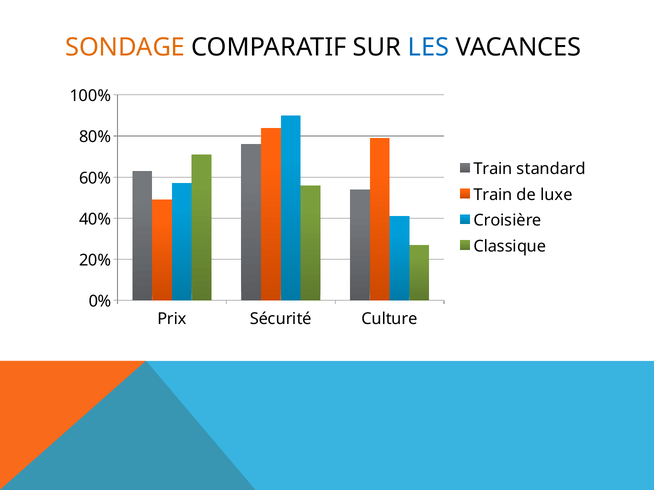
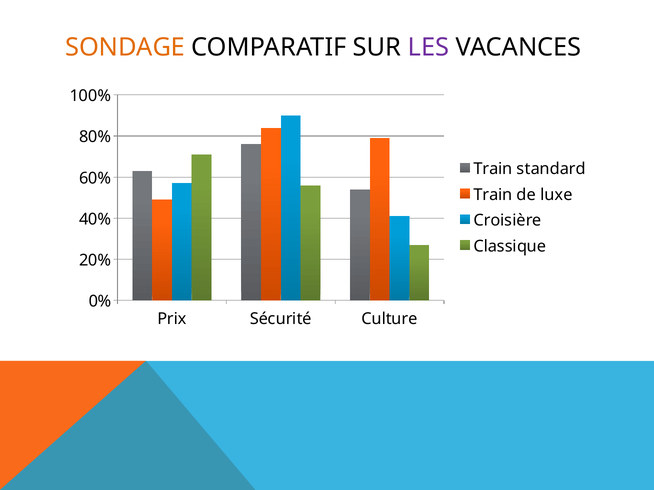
LES colour: blue -> purple (428, 48)
